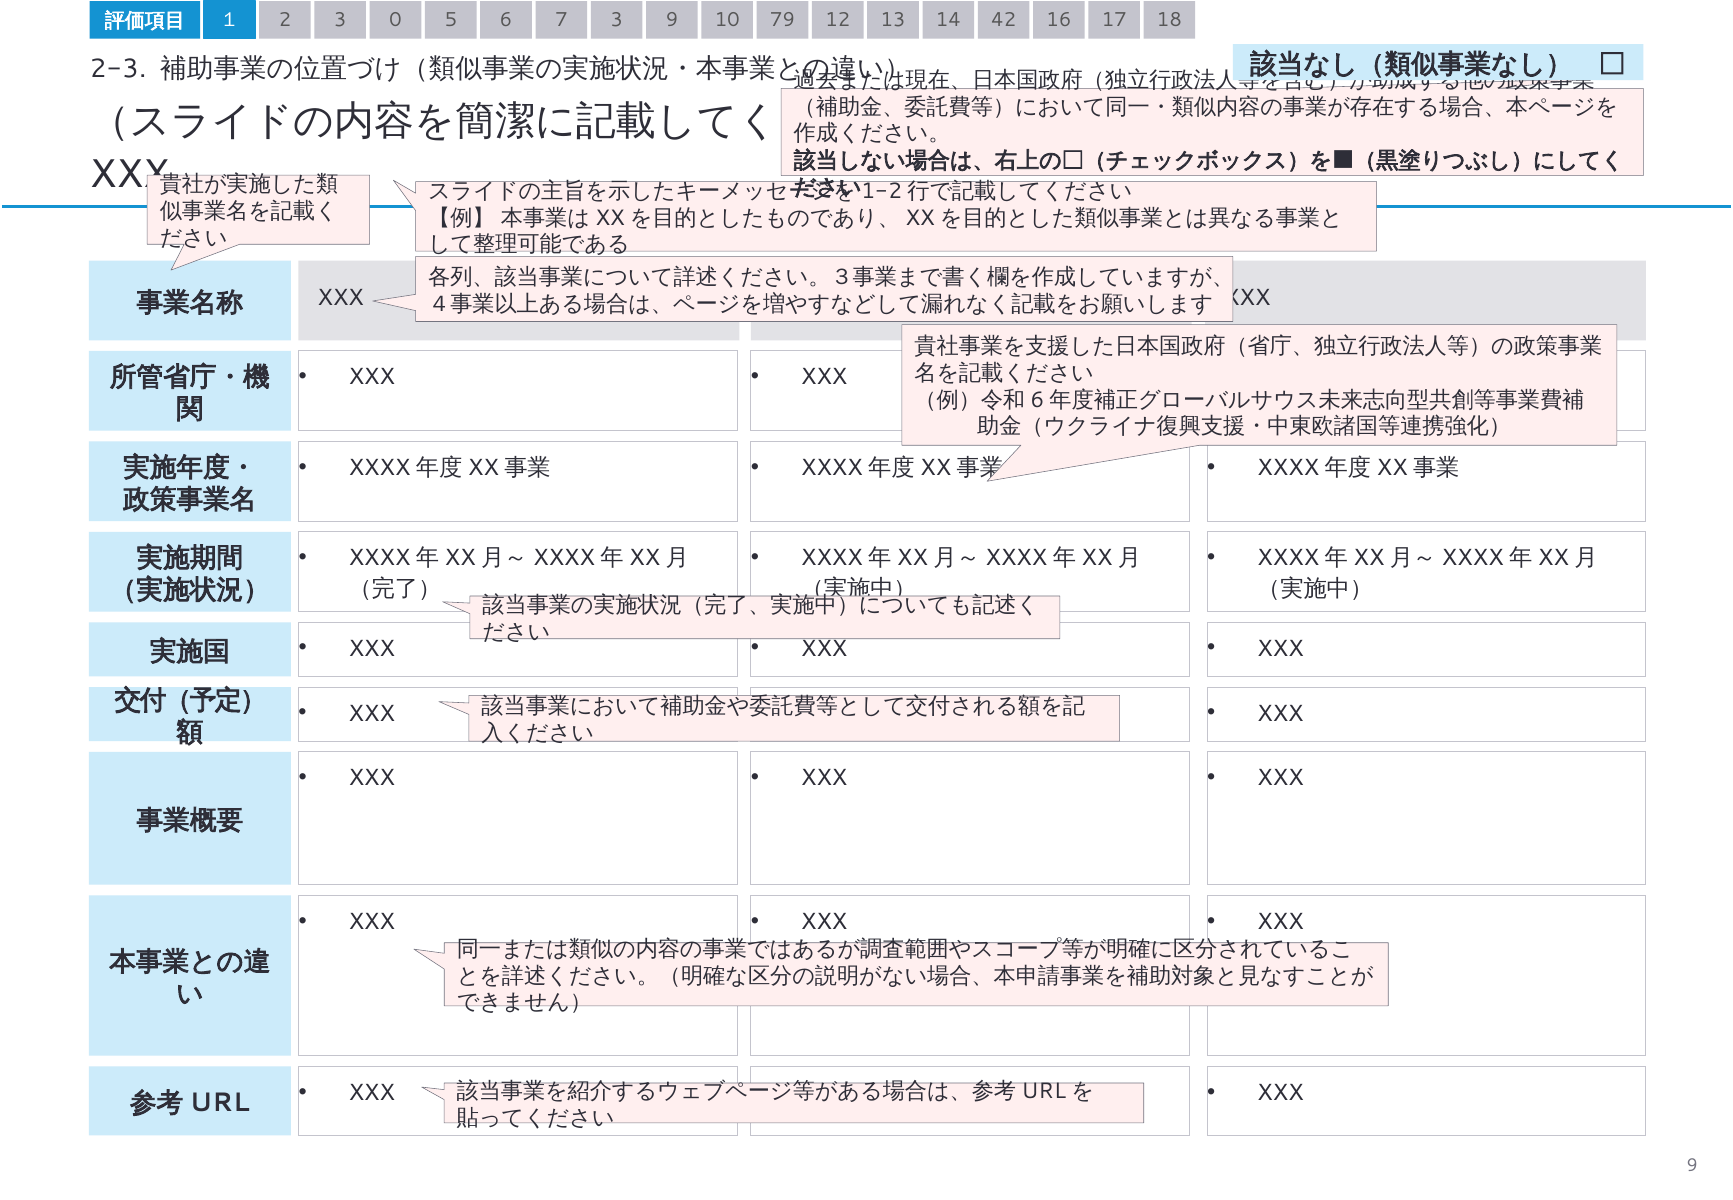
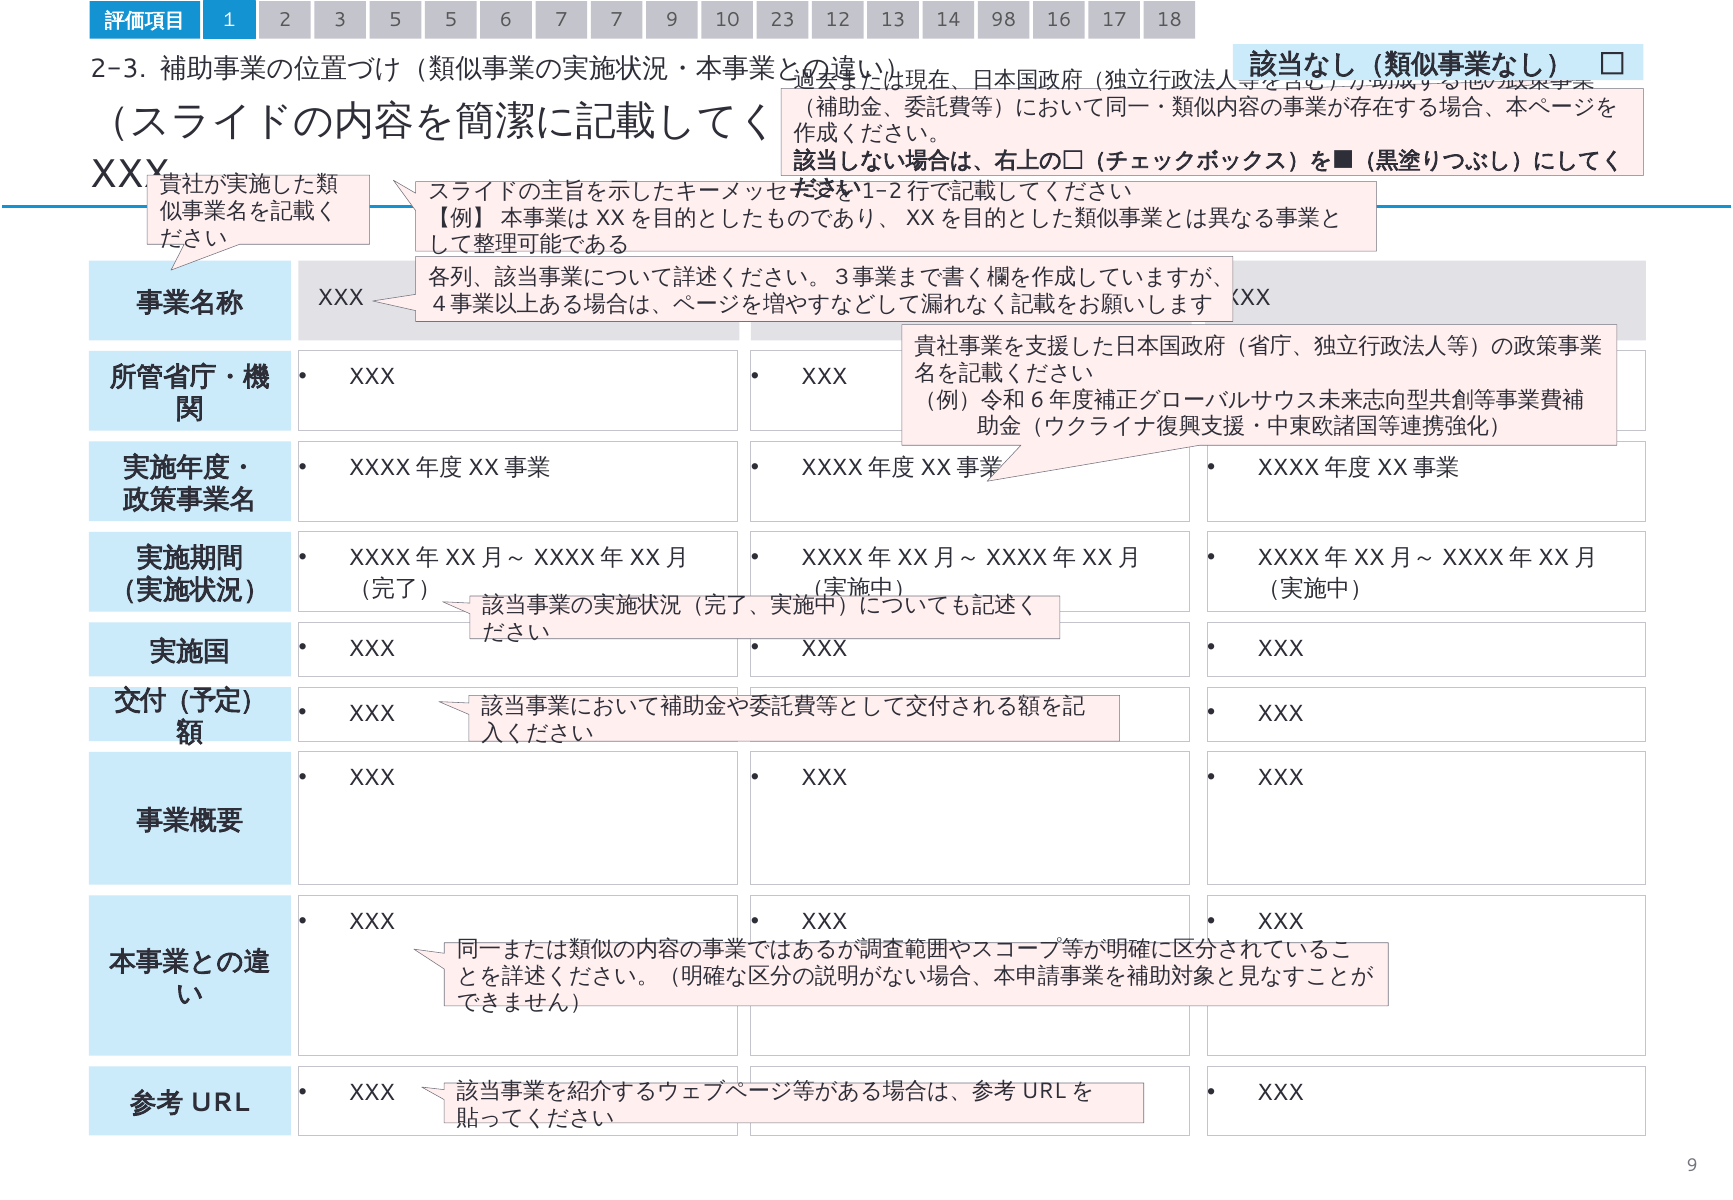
3 0: 0 -> 5 (396, 20)
7 3: 3 -> 7 (617, 20)
79: 79 -> 23 (782, 20)
42: 42 -> 98 (1004, 20)
